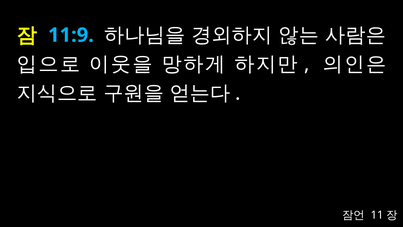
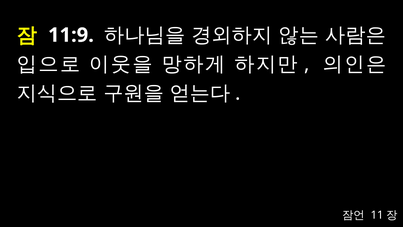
11:9 colour: light blue -> white (71, 35)
